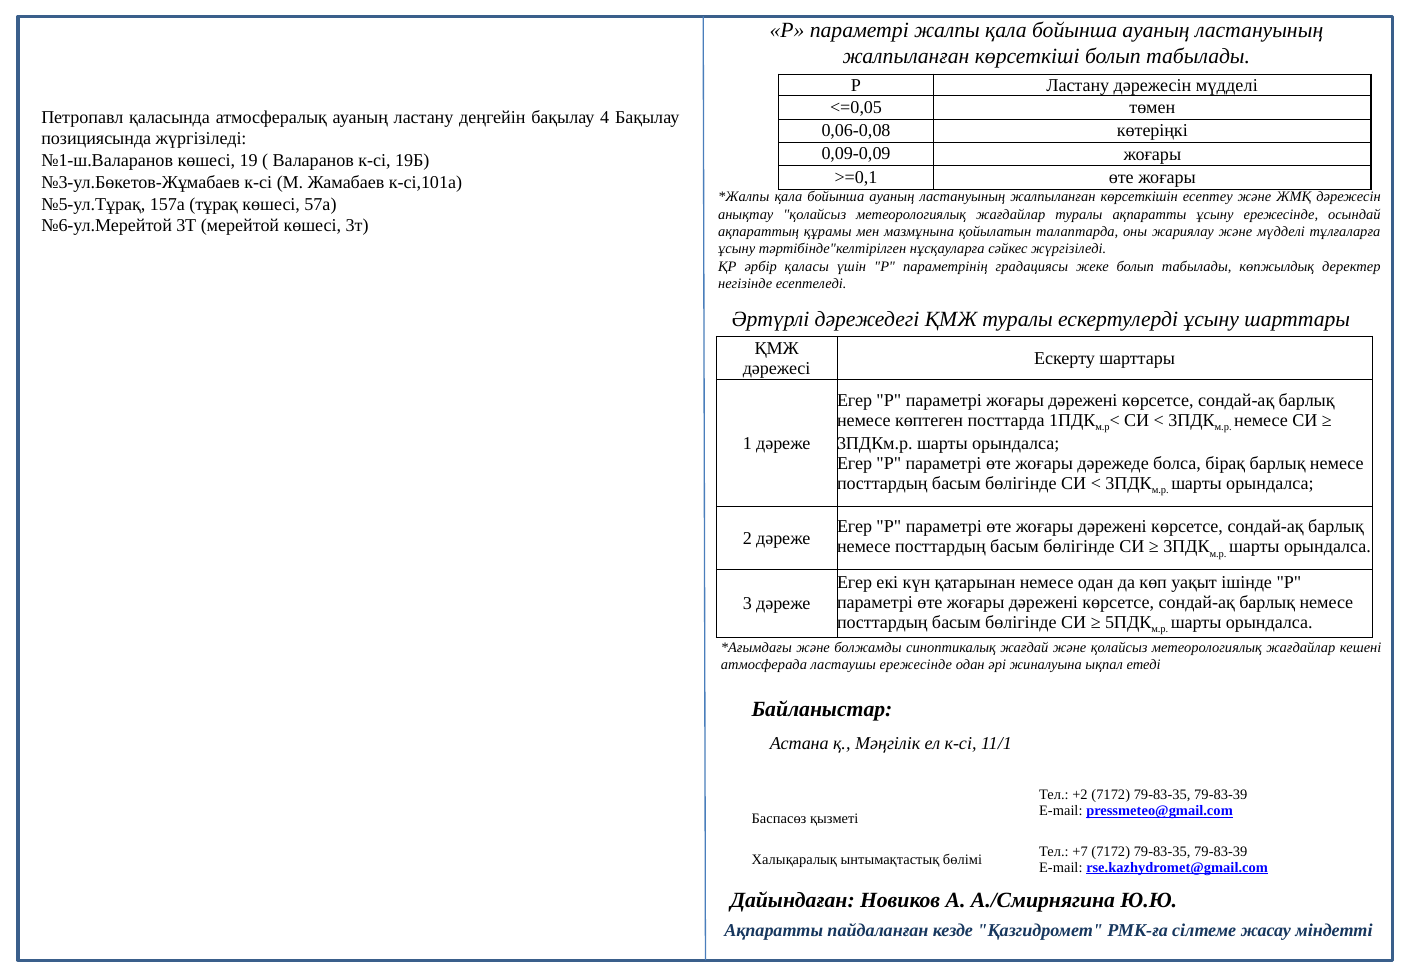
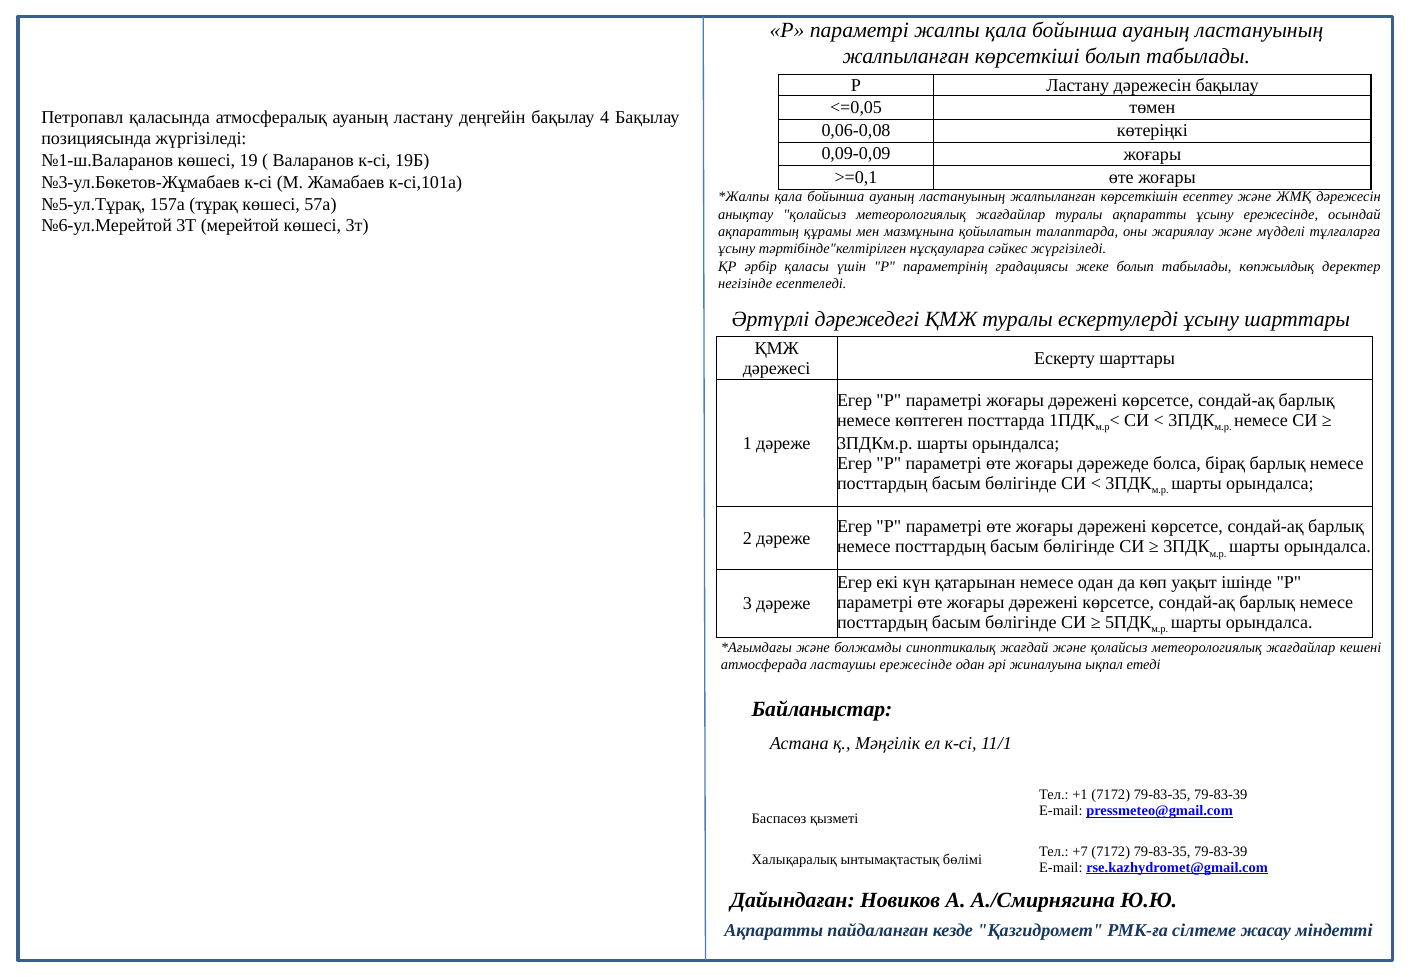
дәрежесін мүдделі: мүдделі -> бақылау (1227, 85)
+2: +2 -> +1 (1080, 795)
